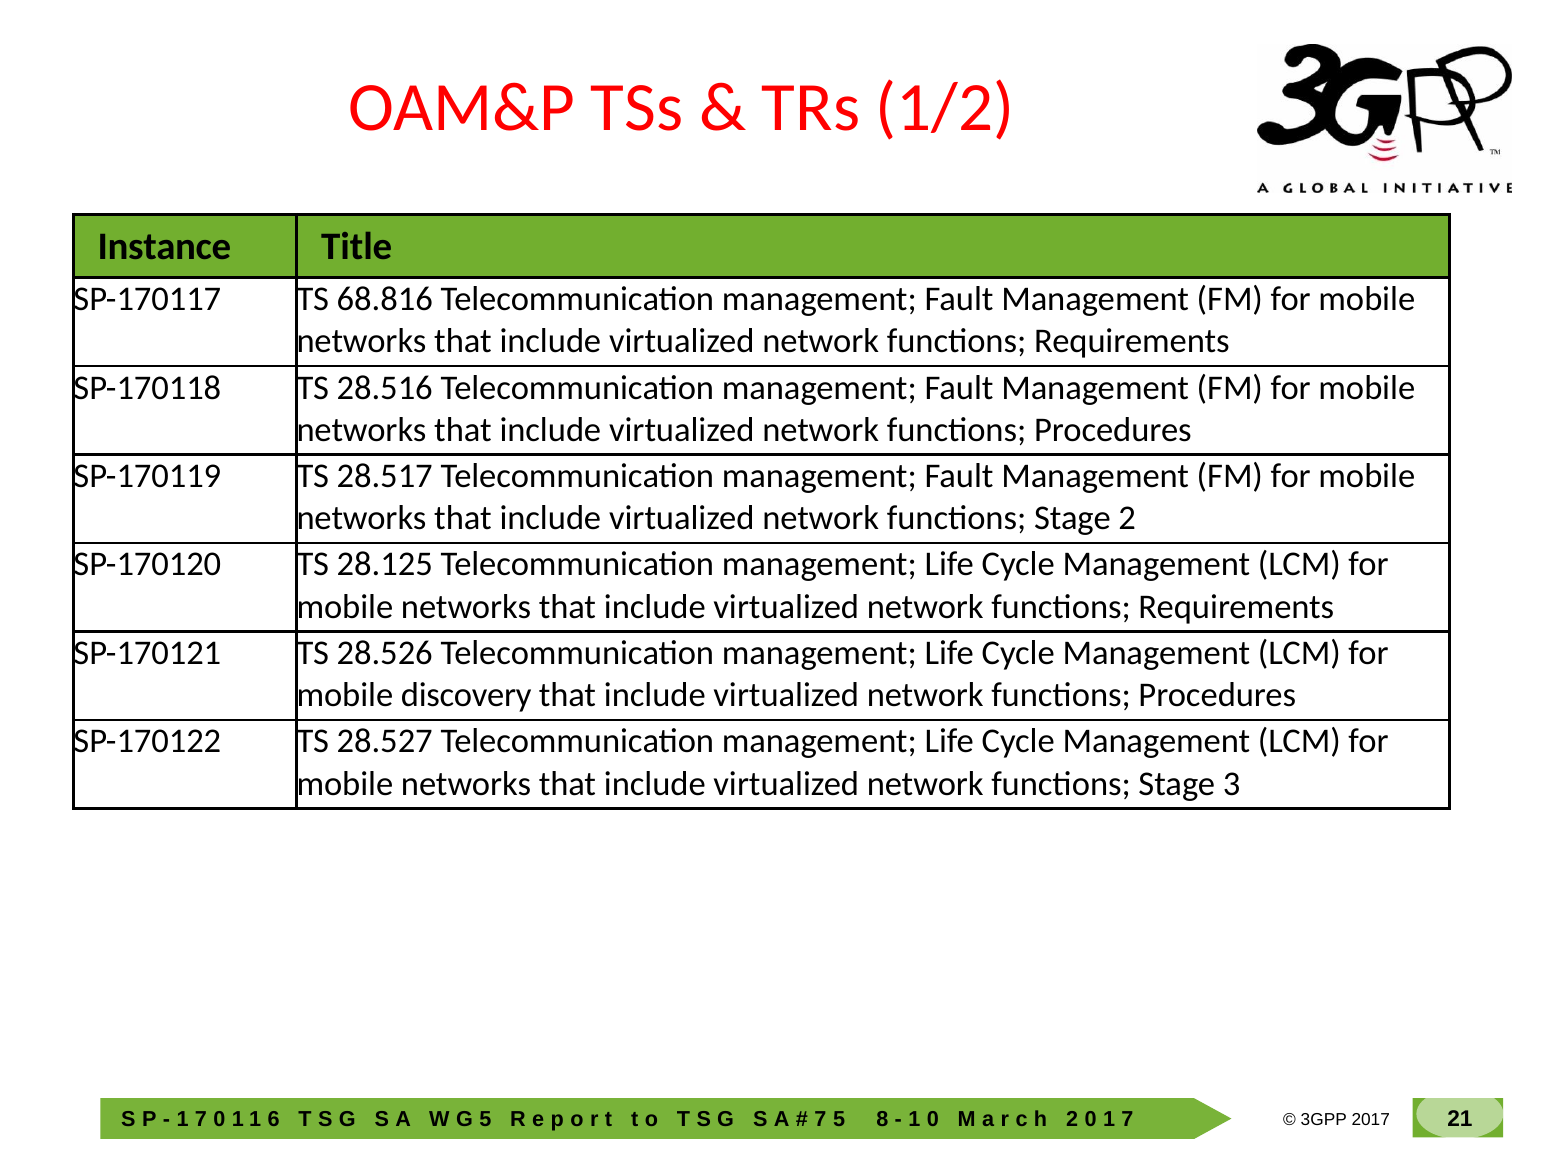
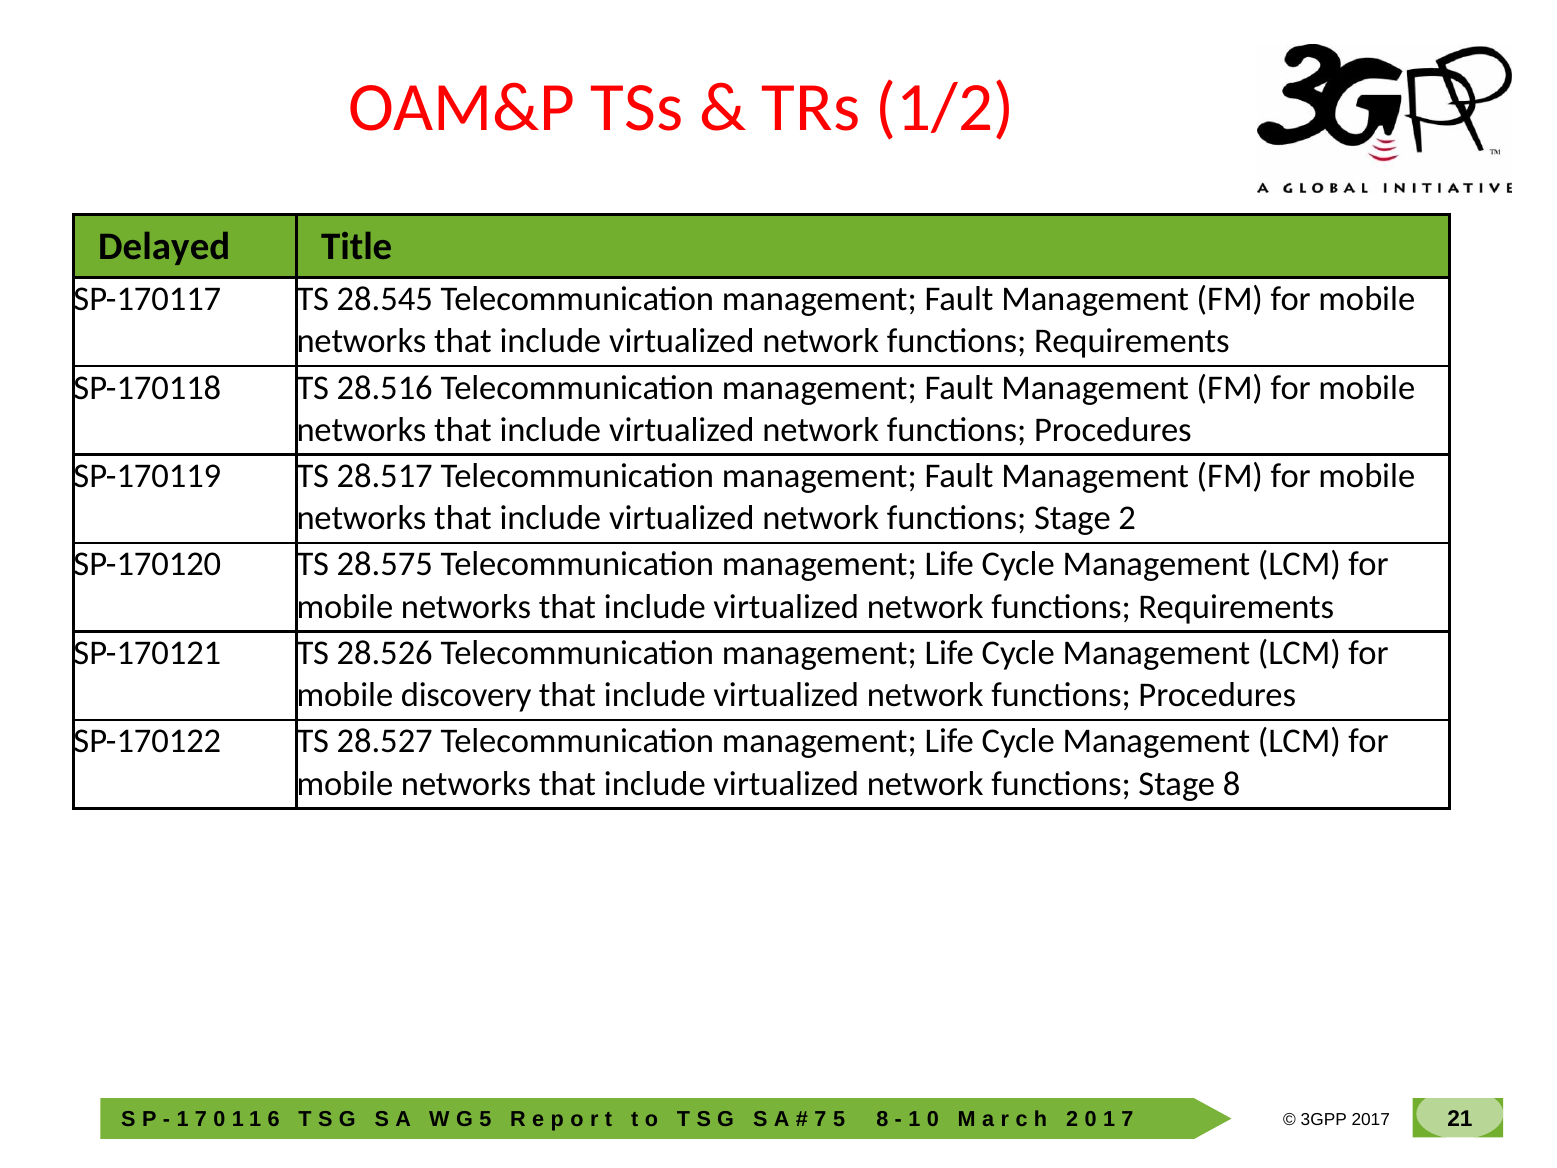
Instance: Instance -> Delayed (164, 246)
68.816: 68.816 -> 28.545 (385, 299)
28.125: 28.125 -> 28.575 (385, 564)
Stage 3: 3 -> 8 (1232, 784)
